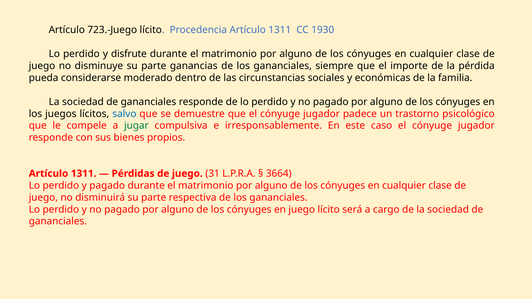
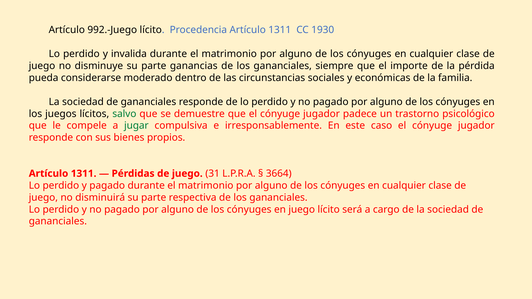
723.-Juego: 723.-Juego -> 992.-Juego (112, 30)
disfrute: disfrute -> invalida (129, 54)
salvo colour: blue -> green (124, 114)
